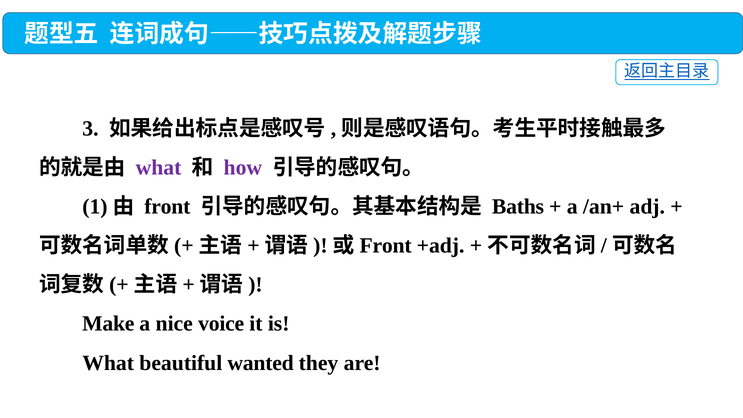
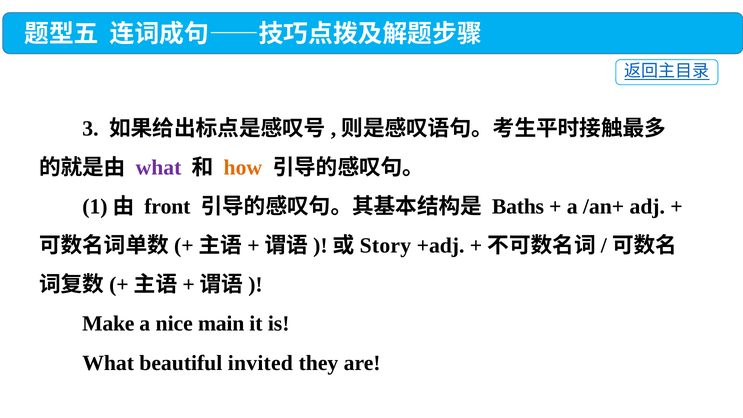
how colour: purple -> orange (243, 168)
Front: Front -> Story (385, 246)
voice: voice -> main (221, 324)
wanted: wanted -> invited (260, 363)
